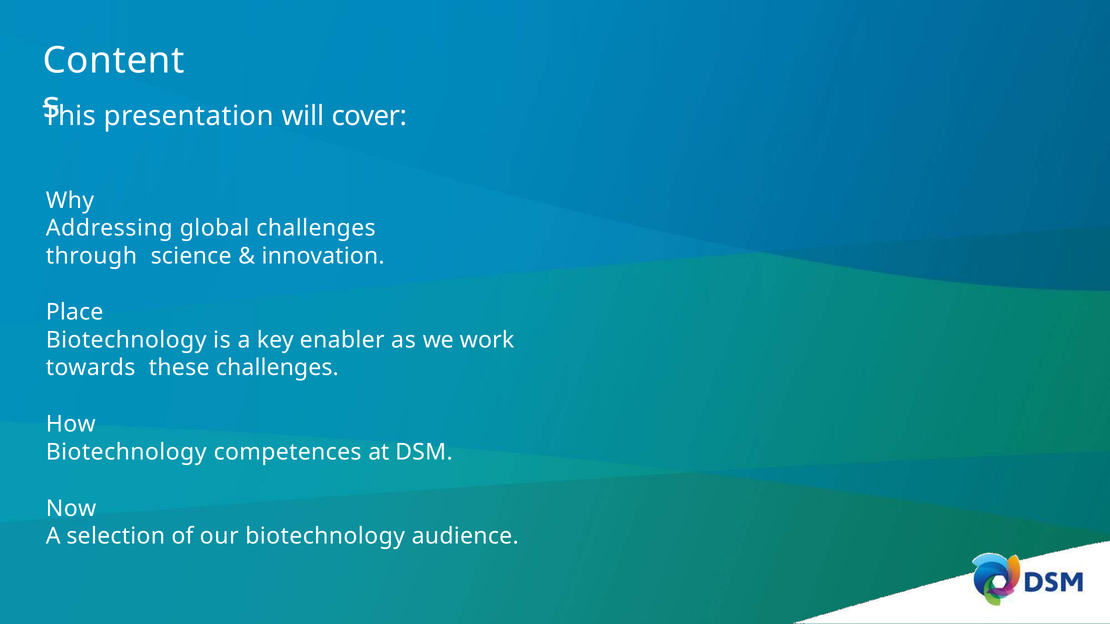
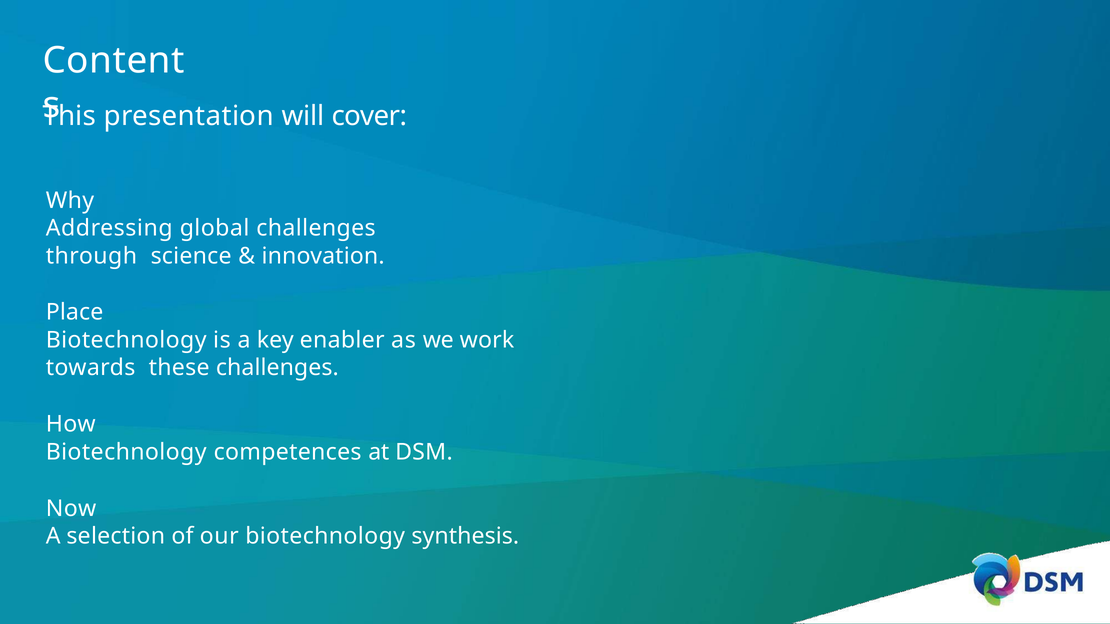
audience: audience -> synthesis (465, 536)
